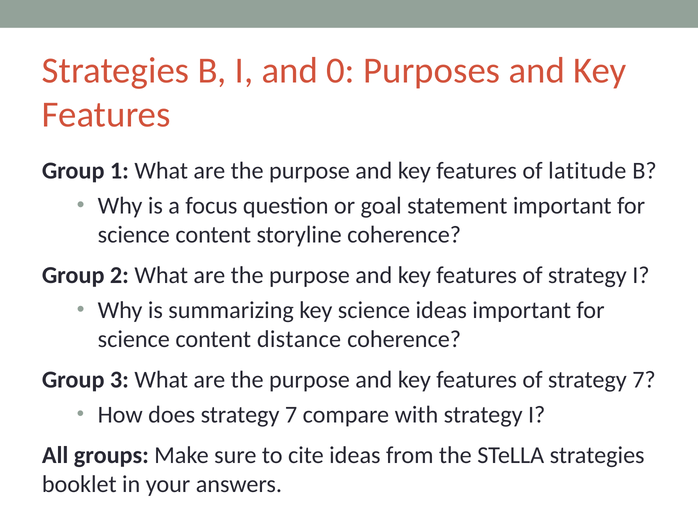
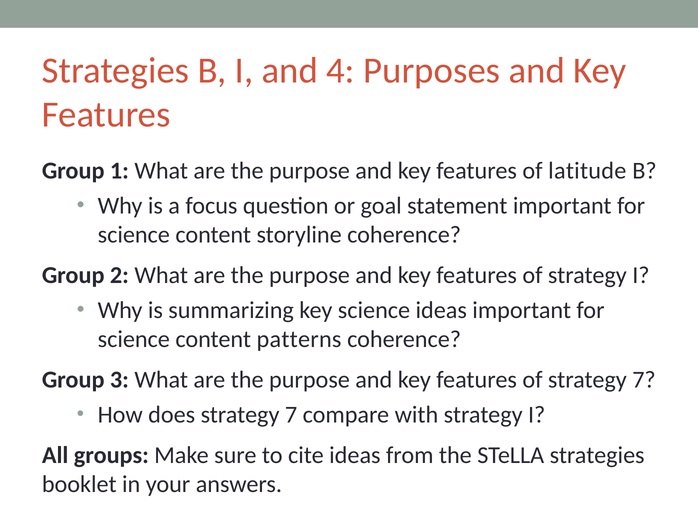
0: 0 -> 4 (340, 71)
distance: distance -> patterns (299, 340)
